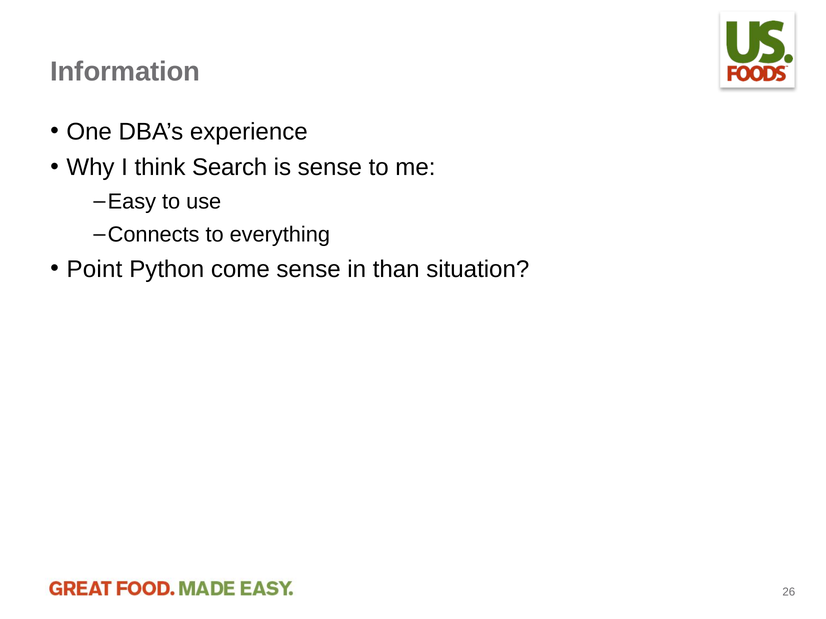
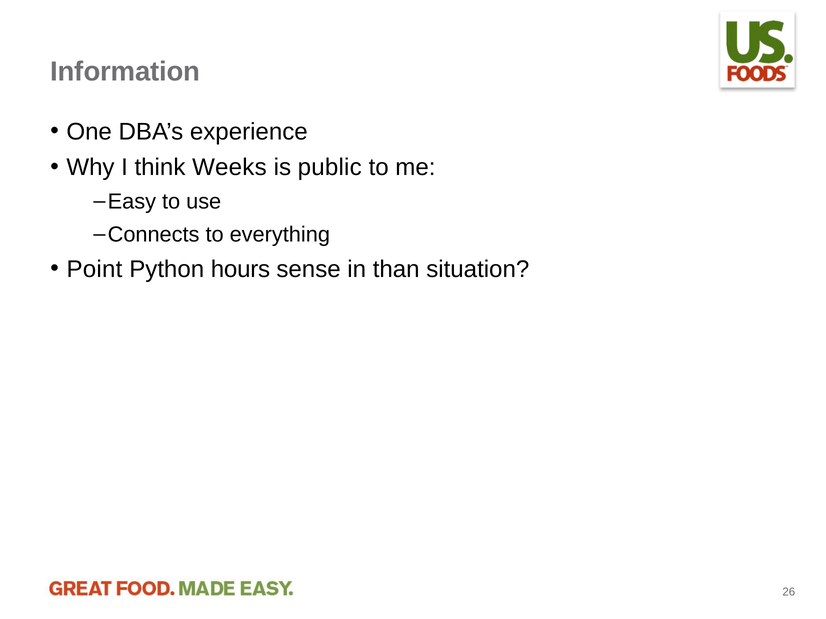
Search: Search -> Weeks (229, 168)
is sense: sense -> public (330, 168)
come: come -> hours (240, 269)
